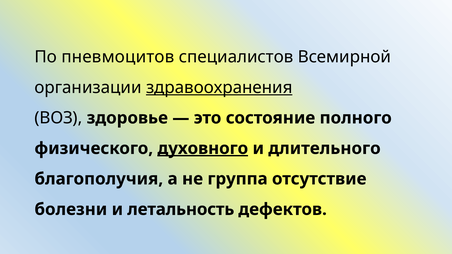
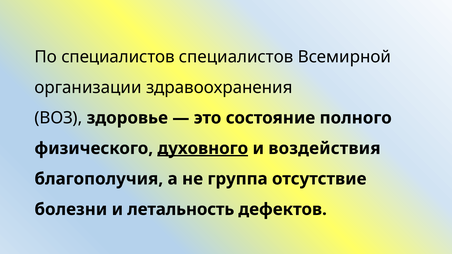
По пневмоцитов: пневмоцитов -> специалистов (118, 57)
здравоохранения underline: present -> none (219, 88)
длительного: длительного -> воздействия (324, 149)
